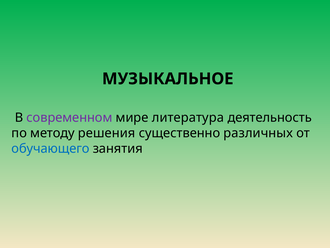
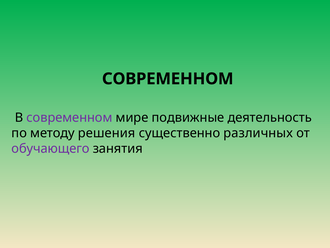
МУЗЫКАЛЬНОЕ: МУЗЫКАЛЬНОЕ -> СОВРЕМЕННОМ (168, 79)
литература: литература -> подвижные (188, 117)
обучающего colour: blue -> purple (51, 148)
